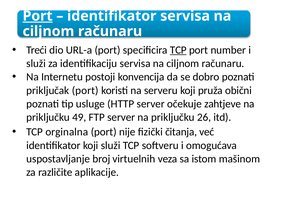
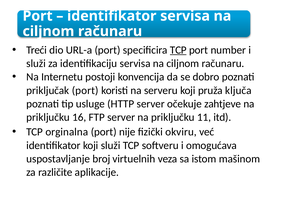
Port underline: present -> none (38, 16)
obični: obični -> ključa (238, 90)
49: 49 -> 16 (79, 117)
26: 26 -> 11 (204, 117)
čitanja: čitanja -> okviru (181, 131)
